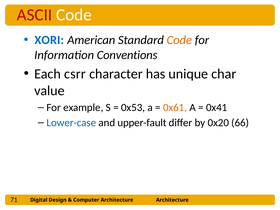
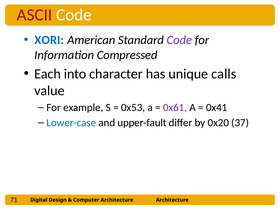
Code colour: orange -> purple (179, 40)
Conventions: Conventions -> Compressed (127, 55)
csrr: csrr -> into (75, 74)
char: char -> calls (224, 74)
0x61 colour: orange -> purple (175, 107)
66: 66 -> 37 (240, 123)
